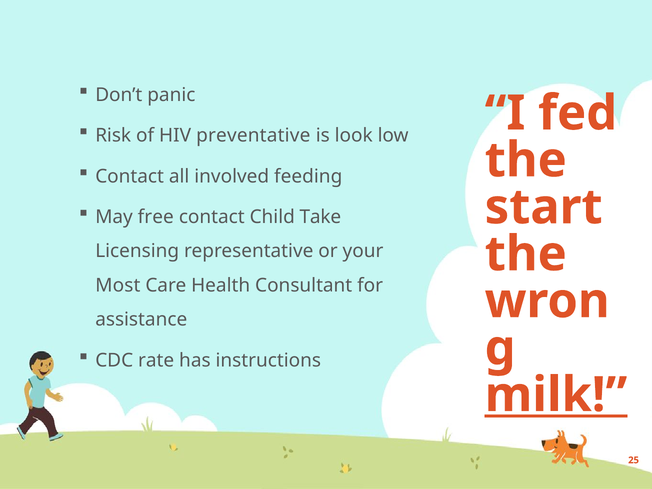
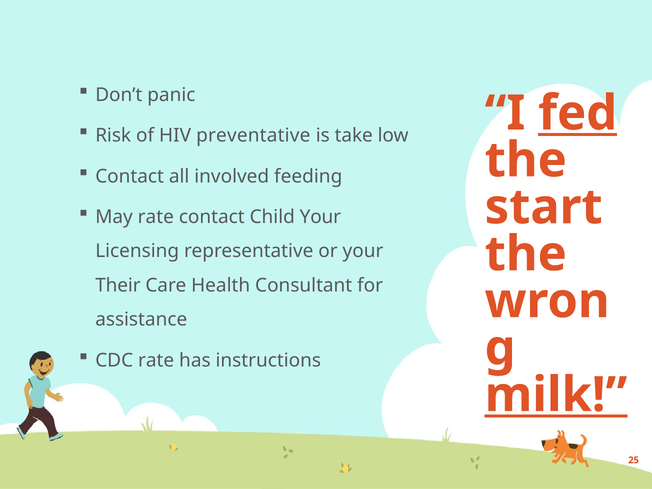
fed underline: none -> present (578, 113)
look: look -> take (354, 136)
May free: free -> rate (156, 217)
Child Take: Take -> Your (320, 217)
Most: Most -> Their (118, 285)
